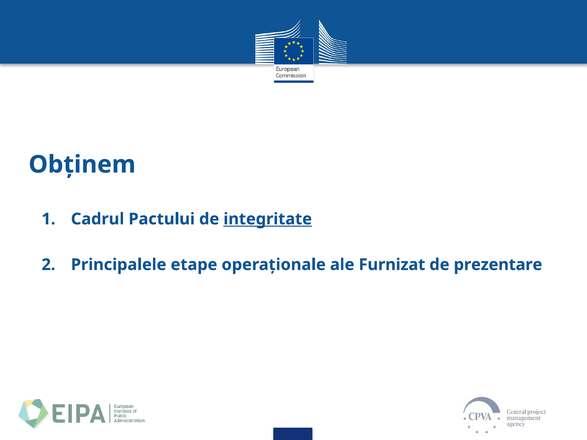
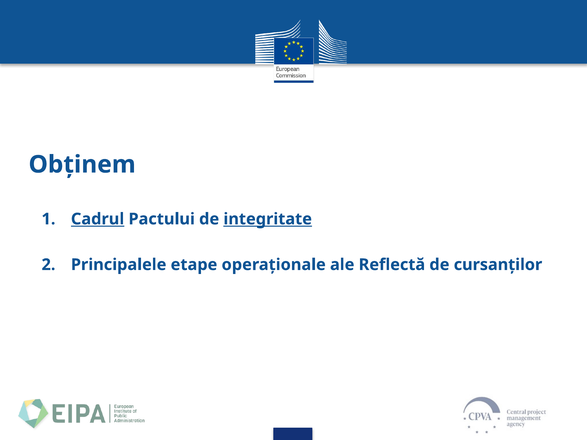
Cadrul underline: none -> present (98, 219)
Furnizat: Furnizat -> Reflectă (392, 265)
prezentare: prezentare -> cursanților (498, 265)
